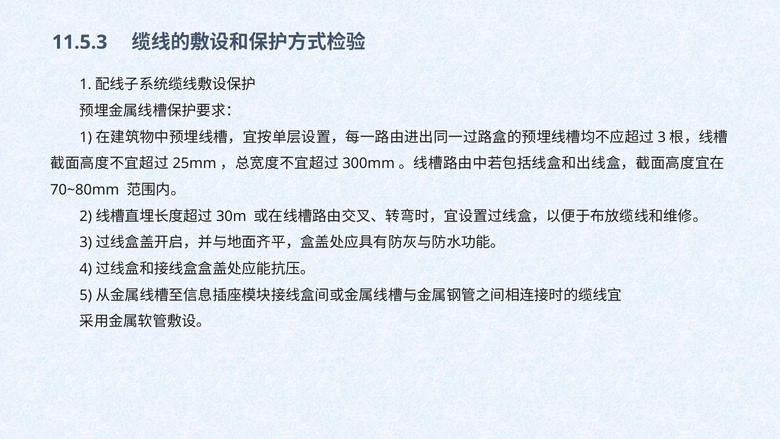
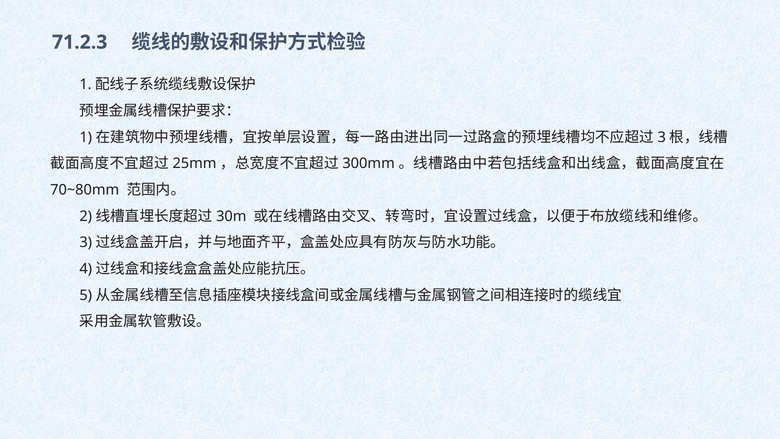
11.5.3: 11.5.3 -> 71.2.3 (80, 42)
